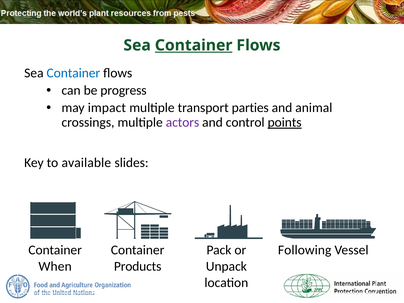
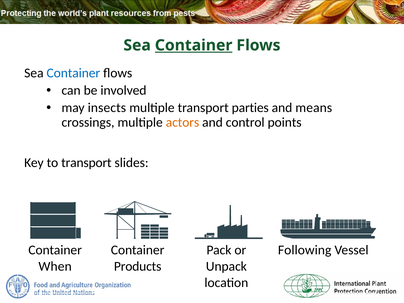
progress: progress -> involved (123, 91)
impact: impact -> insects (107, 108)
animal: animal -> means (314, 108)
actors colour: purple -> orange (182, 122)
points underline: present -> none (285, 122)
to available: available -> transport (86, 163)
